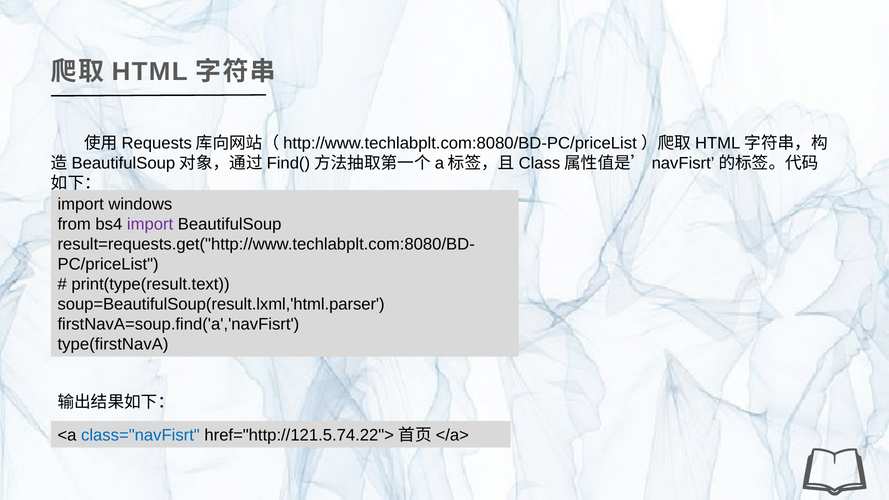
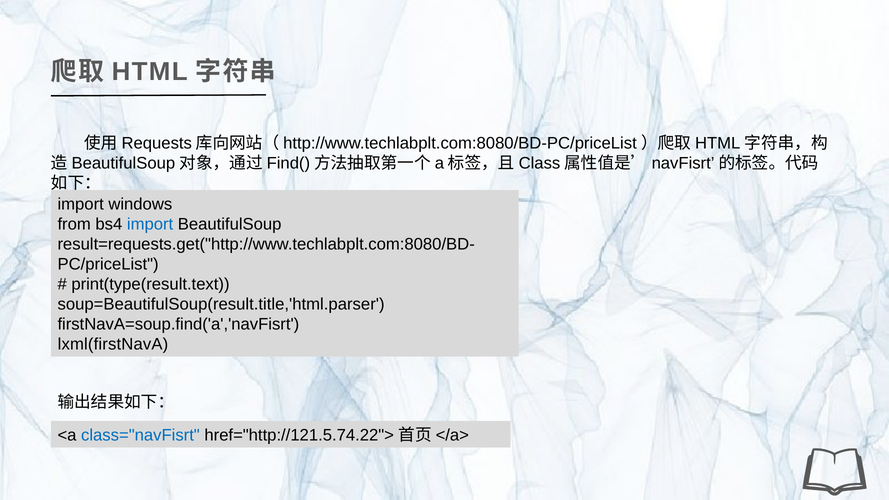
import colour: purple -> blue (150, 224)
soup=BeautifulSoup(result.lxml,'html.parser: soup=BeautifulSoup(result.lxml,'html.parser -> soup=BeautifulSoup(result.title,'html.parser (221, 305)
type(firstNavA: type(firstNavA -> lxml(firstNavA (113, 345)
